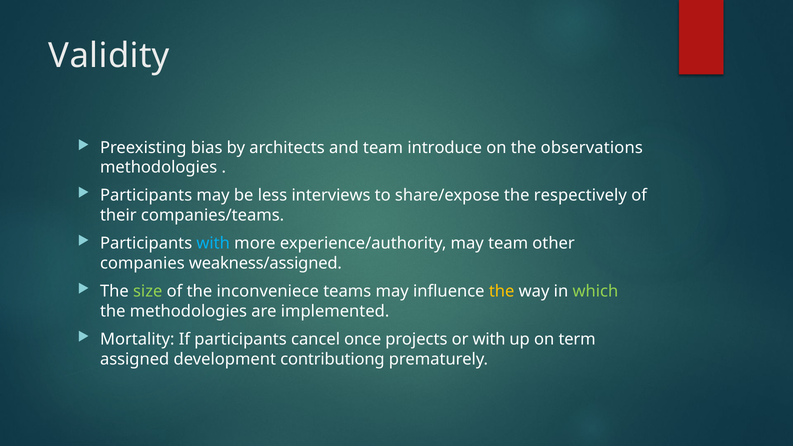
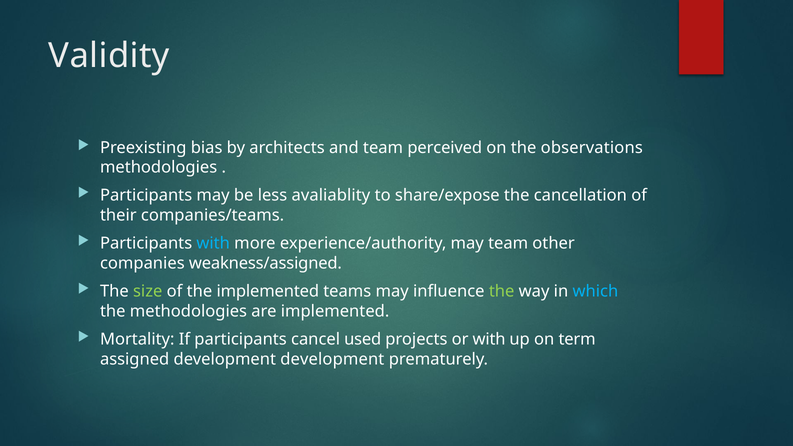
introduce: introduce -> perceived (445, 148)
interviews: interviews -> avaliablity (331, 196)
respectively: respectively -> cancellation (580, 196)
the inconveniece: inconveniece -> implemented (268, 291)
the colour: yellow -> light green (502, 291)
which colour: light green -> light blue (595, 291)
once: once -> used (363, 339)
development contributiong: contributiong -> development (332, 359)
